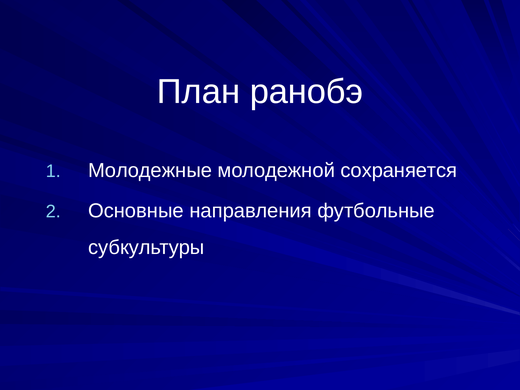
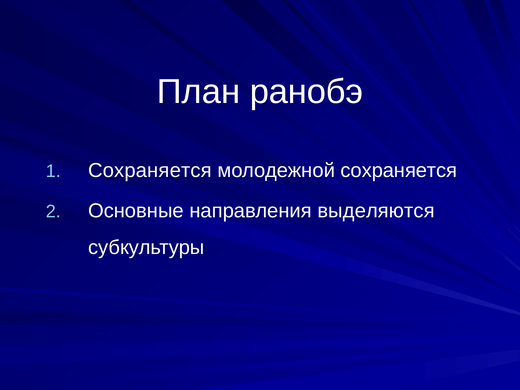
Молодежные: Молодежные -> Сохраняется (150, 170)
футбольные: футбольные -> выделяются (376, 211)
